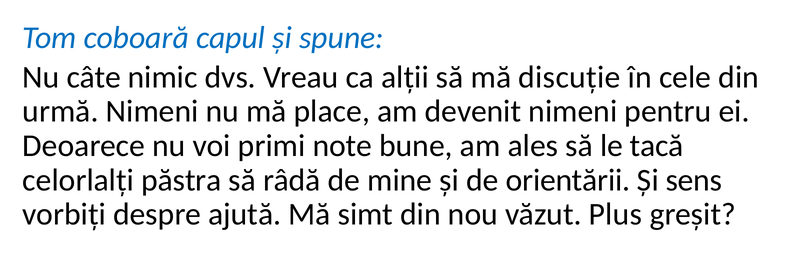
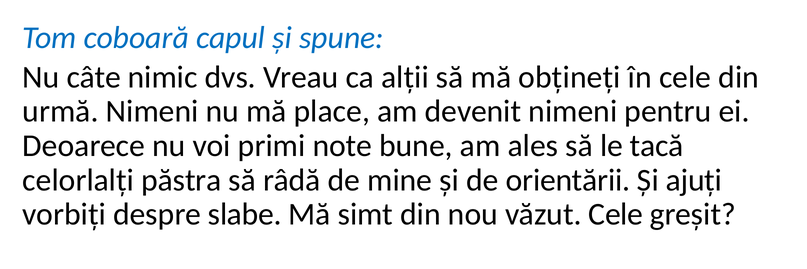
discuție: discuție -> obțineți (570, 77)
sens: sens -> ajuți (694, 180)
ajută: ajută -> slabe (245, 214)
văzut Plus: Plus -> Cele (616, 214)
